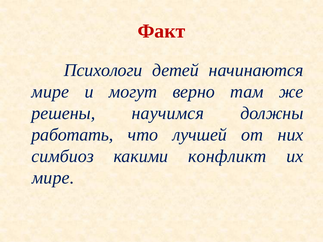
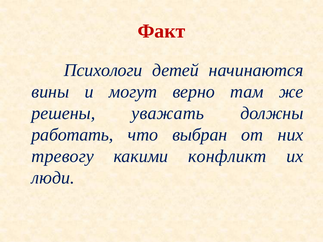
мире: мире -> вины (50, 92)
научимся: научимся -> уважать (168, 113)
лучшей: лучшей -> выбран (200, 135)
симбиоз: симбиоз -> тревогу (63, 156)
мире: мире -> люди (53, 178)
